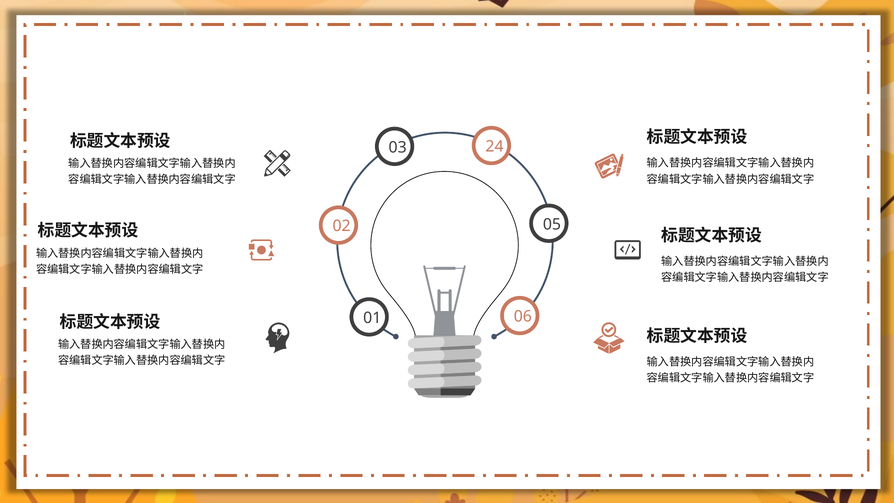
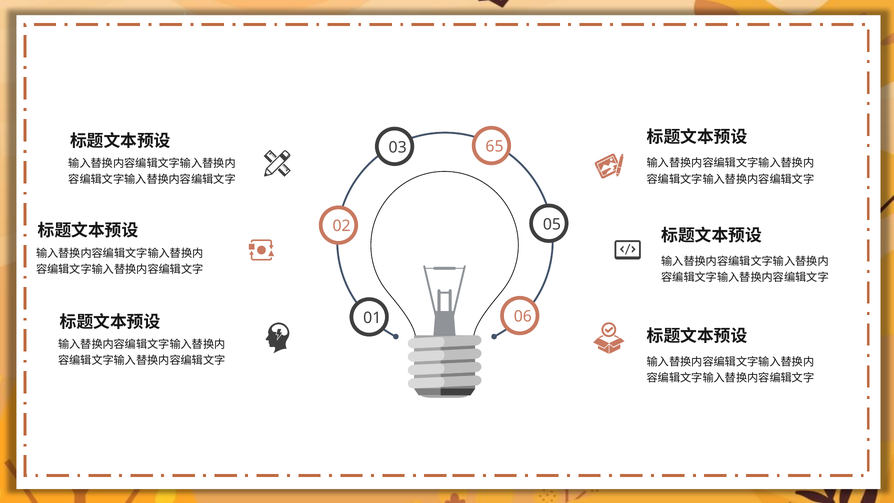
24: 24 -> 65 (495, 147)
